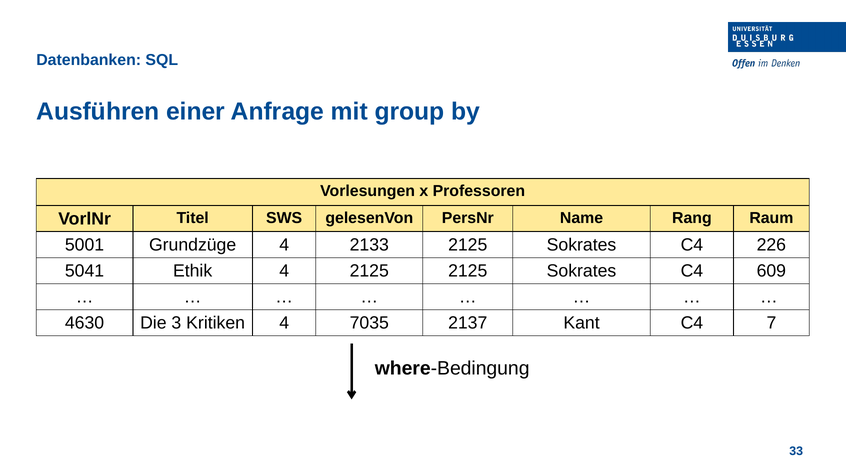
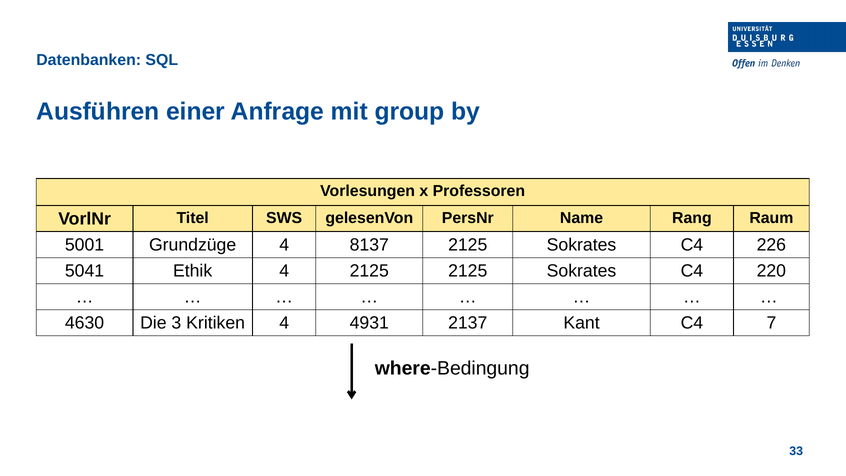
2133: 2133 -> 8137 (369, 245)
609: 609 -> 220 (771, 271)
7035: 7035 -> 4931 (369, 323)
